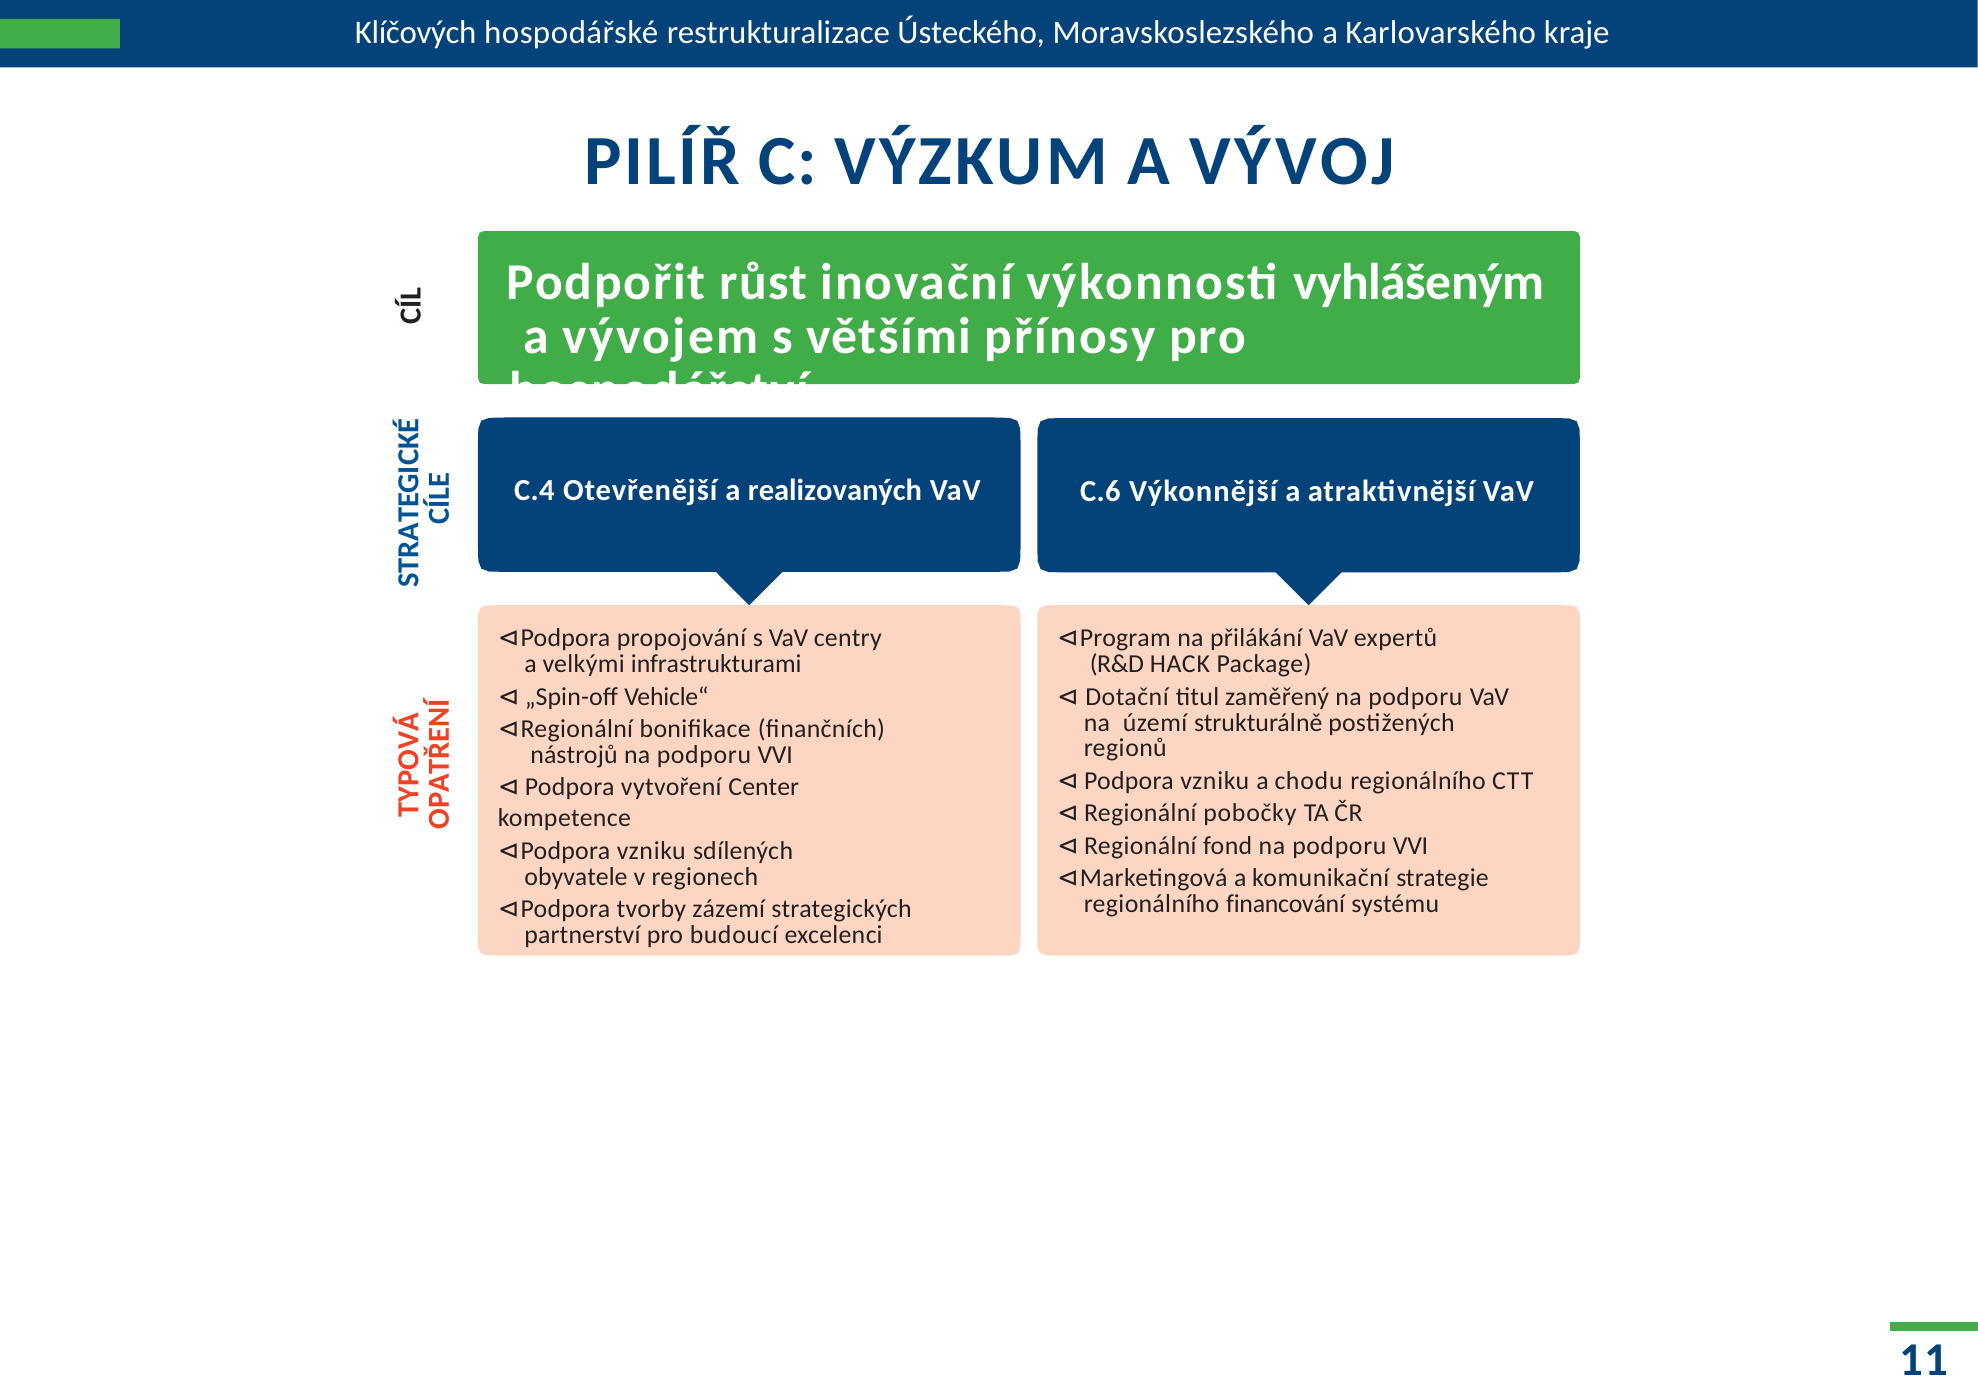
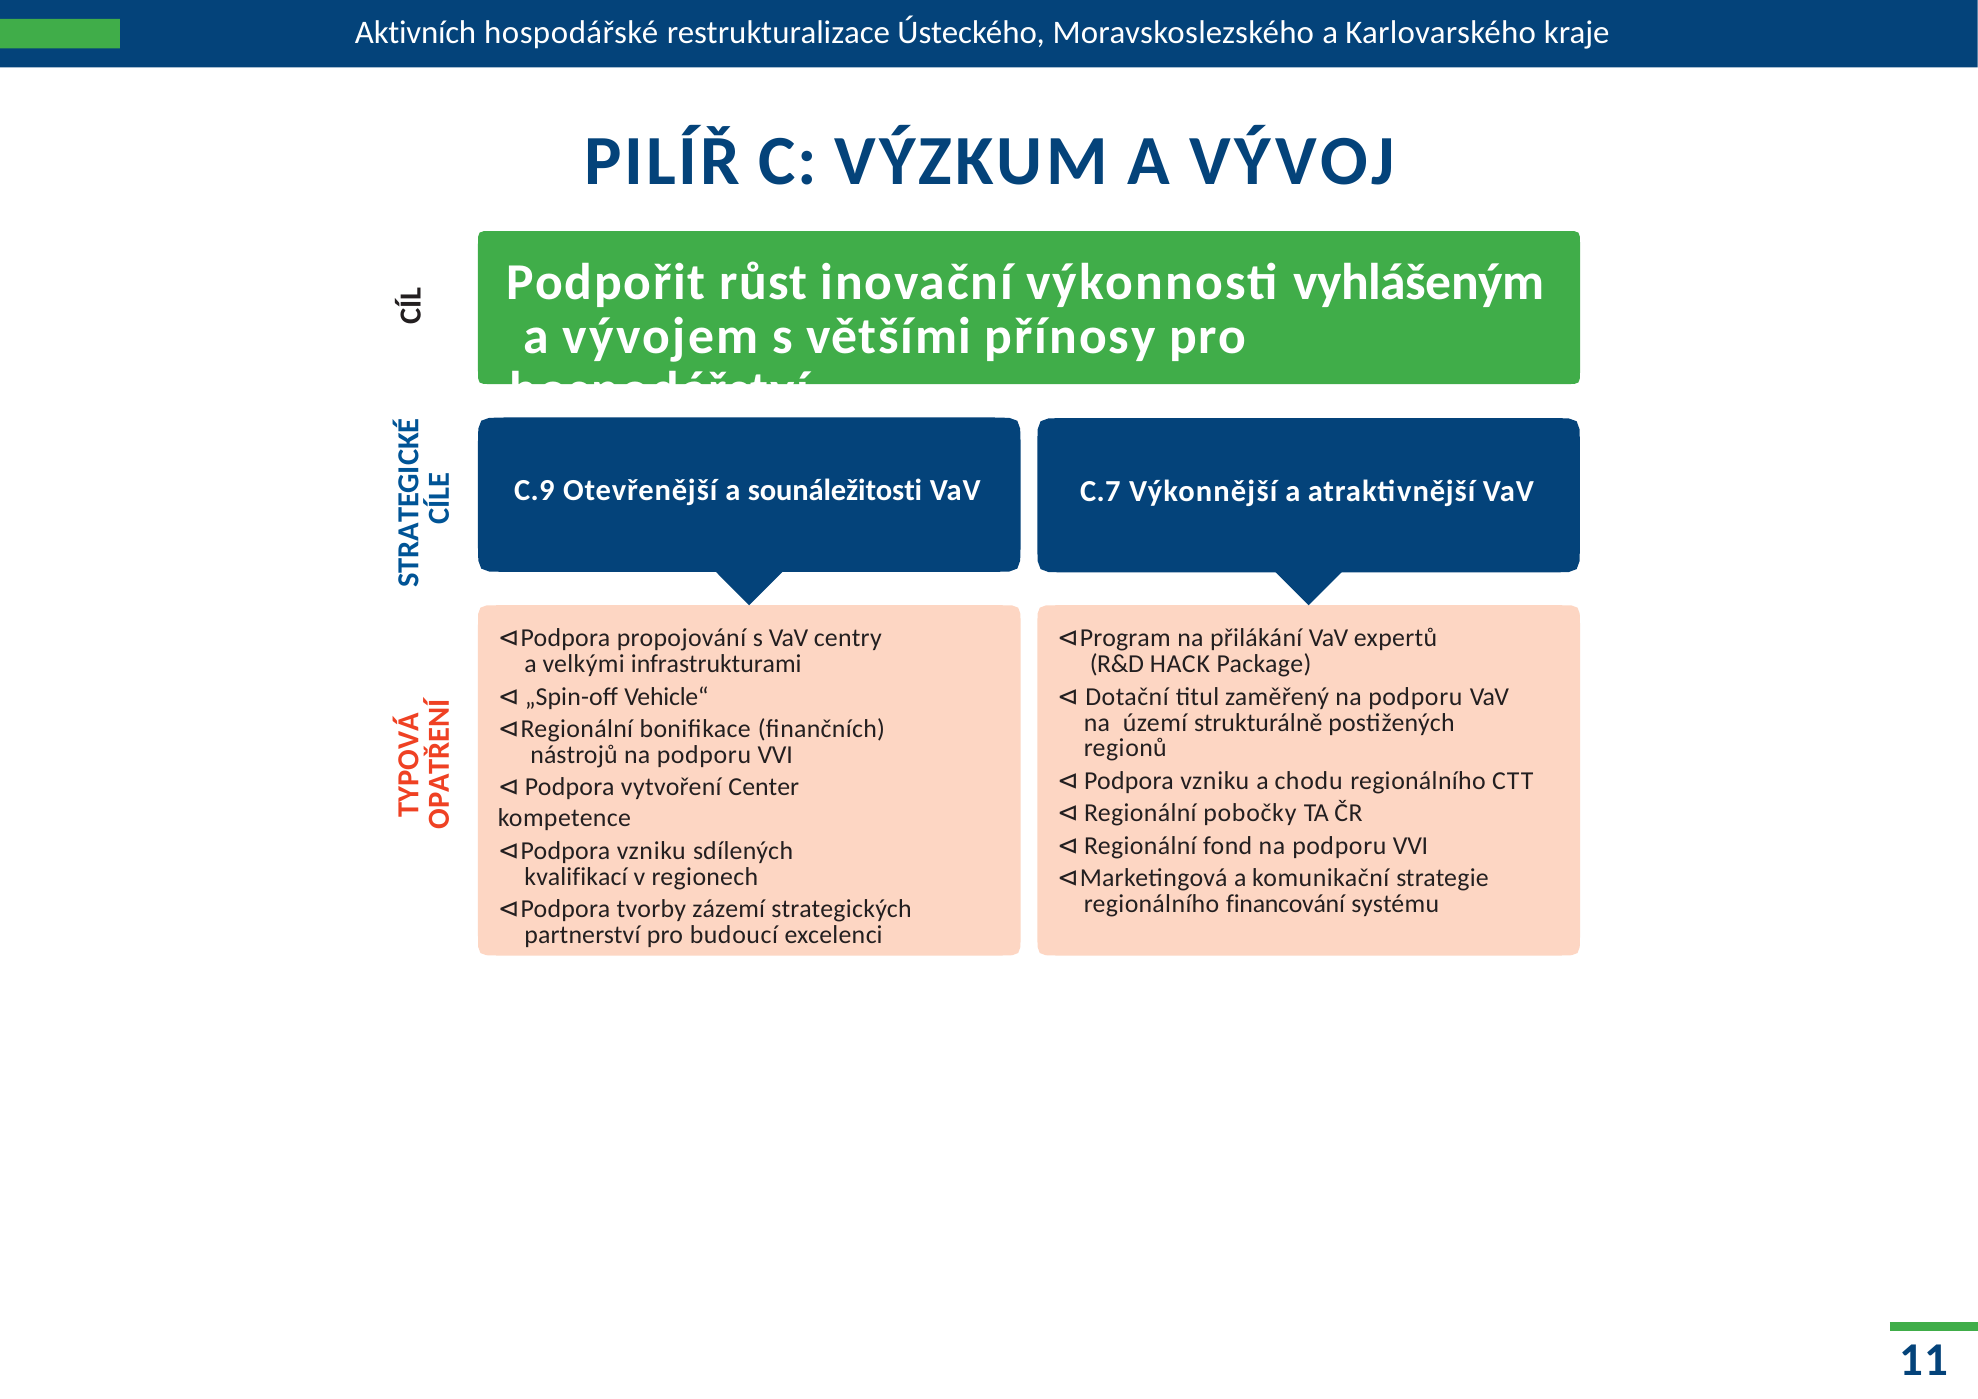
Klíčových: Klíčových -> Aktivních (416, 33)
C.4: C.4 -> C.9 (534, 491)
realizovaných: realizovaných -> sounáležitosti (835, 491)
C.6: C.6 -> C.7 (1100, 491)
obyvatele: obyvatele -> kvalifikací (576, 877)
